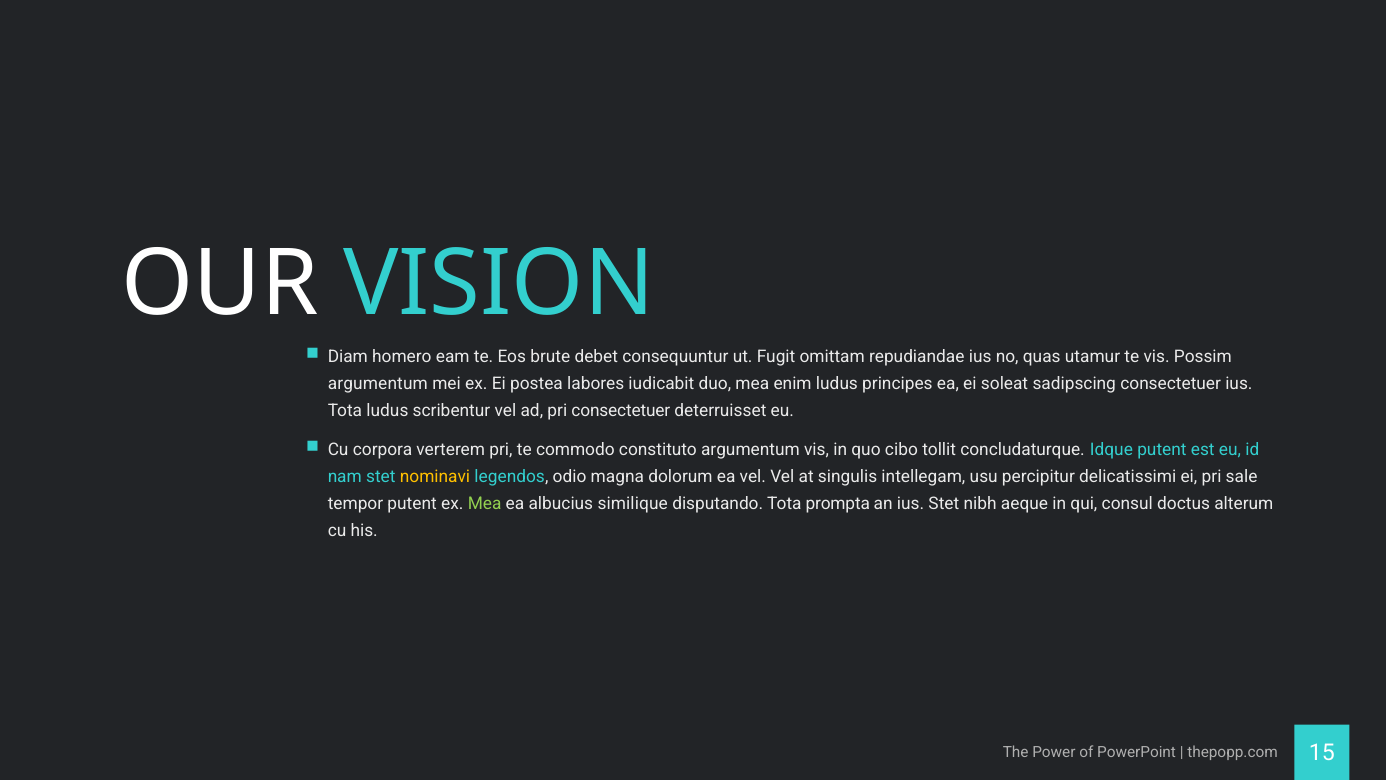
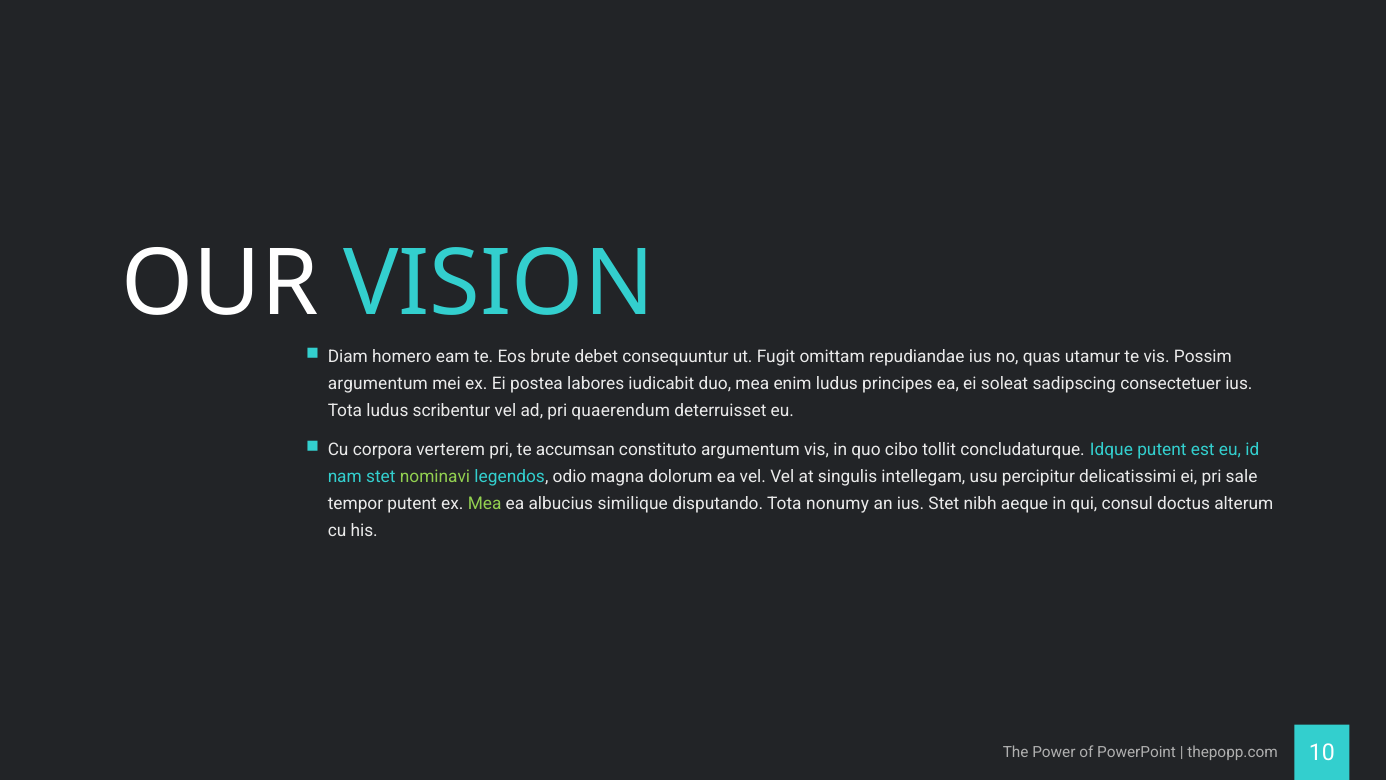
pri consectetuer: consectetuer -> quaerendum (621, 411)
commodo: commodo -> accumsan (575, 449)
nominavi colour: yellow -> light green (435, 476)
prompta: prompta -> nonumy (838, 503)
15: 15 -> 10 (1322, 752)
